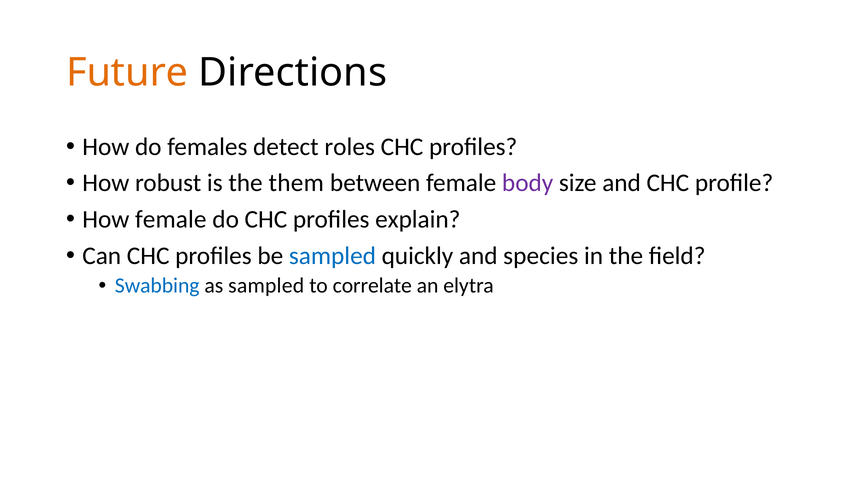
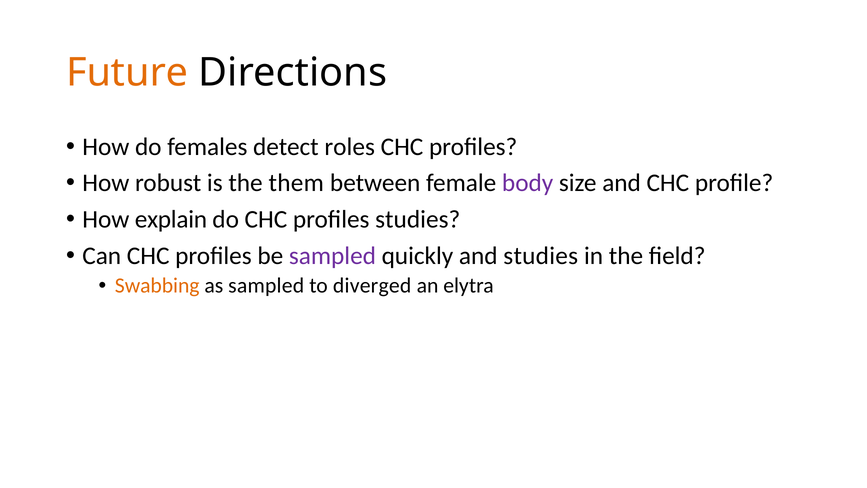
How female: female -> explain (171, 219)
profiles explain: explain -> studies (418, 219)
sampled colour: blue -> purple (332, 256)
and species: species -> studies (541, 256)
Swabbing colour: blue -> orange (157, 286)
correlate: correlate -> diverged (372, 286)
